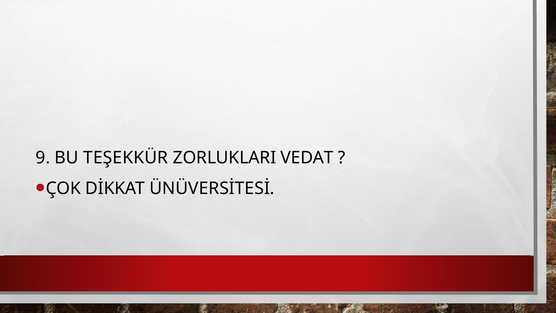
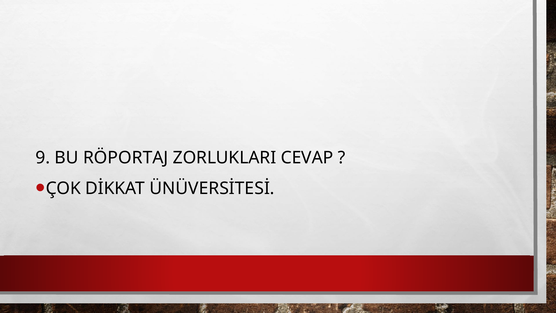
TEŞEKKÜR: TEŞEKKÜR -> RÖPORTAJ (126, 157)
VEDAT: VEDAT -> CEVAP (307, 157)
